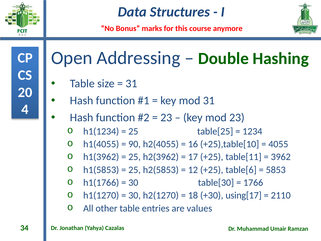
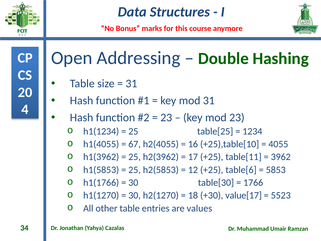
90: 90 -> 67 (135, 144)
using[17: using[17 -> value[17 (244, 195)
2110: 2110 -> 5523 (281, 195)
